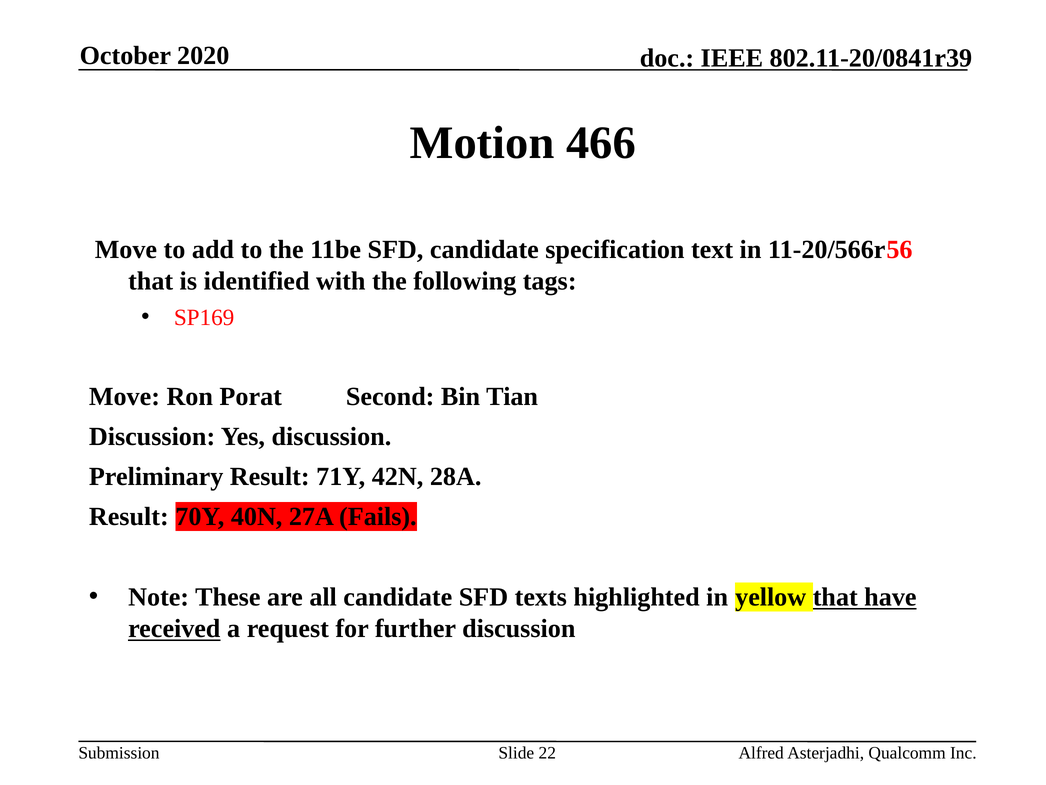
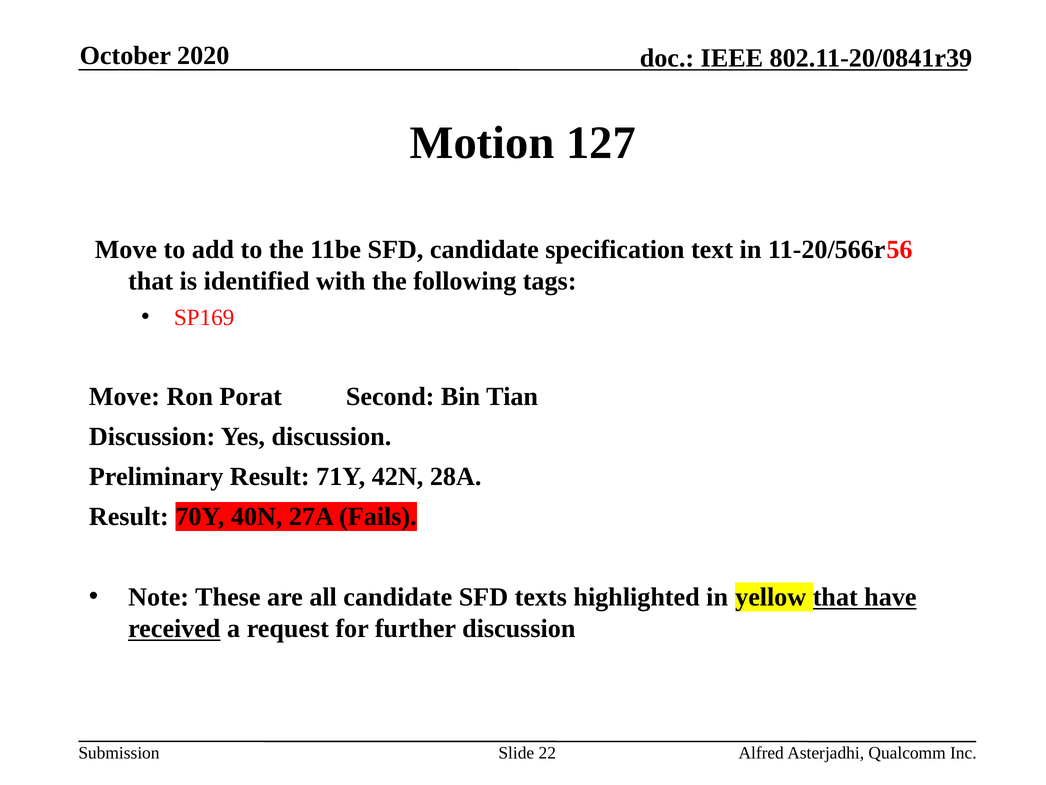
466: 466 -> 127 (601, 143)
